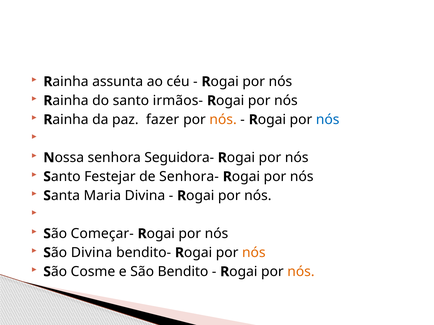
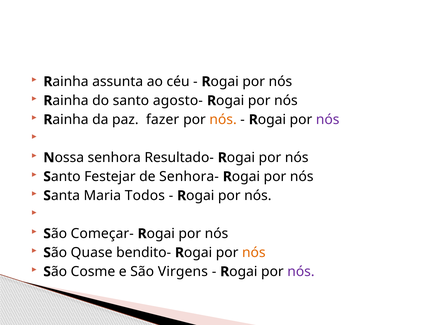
irmãos-: irmãos- -> agosto- (178, 101)
nós colour: blue -> purple (328, 120)
Seguidora-: Seguidora- -> Resultado- (179, 158)
Maria Divina: Divina -> Todos (145, 196)
Divina: Divina -> Quase (92, 253)
Bendito: Bendito -> Virgens (183, 272)
nós colour: orange -> purple (301, 272)
